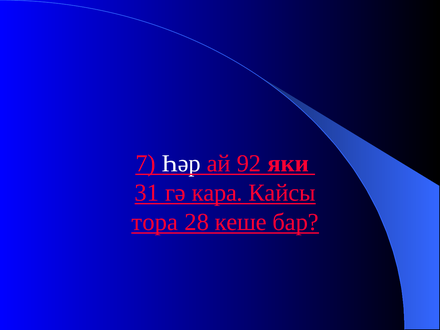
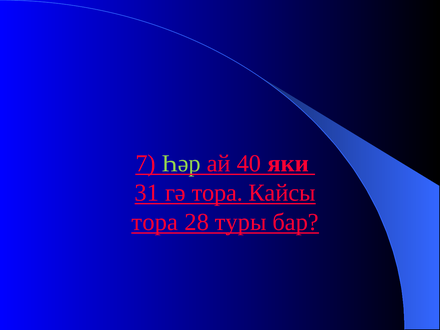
Һәр colour: white -> light green (181, 164)
92: 92 -> 40 (249, 164)
гә кара: кара -> тора (217, 193)
кеше: кеше -> туры (241, 222)
